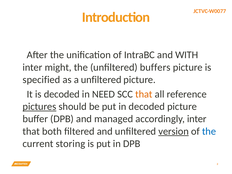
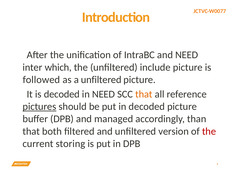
and WITH: WITH -> NEED (187, 55)
might: might -> which (58, 67)
buffers: buffers -> include (155, 67)
specified: specified -> followed (41, 80)
accordingly inter: inter -> than (197, 119)
version underline: present -> none (174, 131)
the colour: blue -> red (209, 131)
